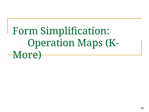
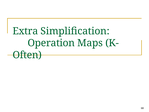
Form: Form -> Extra (25, 31)
More: More -> Often (27, 55)
